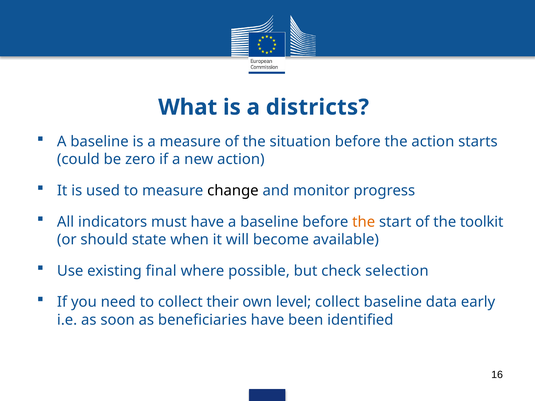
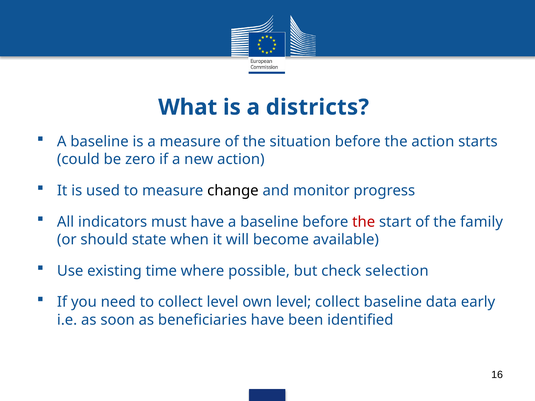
the colour: orange -> red (364, 222)
toolkit: toolkit -> family (482, 222)
final: final -> time (161, 271)
collect their: their -> level (223, 302)
